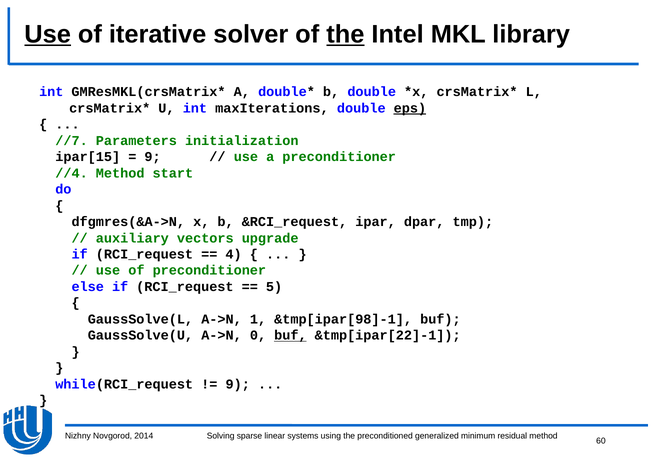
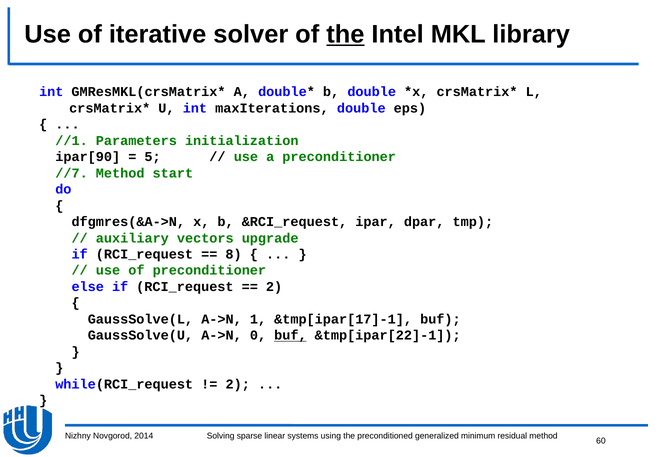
Use underline: present -> none (48, 34)
eps underline: present -> none (410, 108)
//7: //7 -> //1 (72, 141)
ipar[15: ipar[15 -> ipar[90 (88, 157)
9: 9 -> 5 (153, 157)
//4: //4 -> //7 (72, 173)
4: 4 -> 8 (234, 255)
5: 5 -> 2 (274, 287)
&tmp[ipar[98]-1: &tmp[ipar[98]-1 -> &tmp[ipar[17]-1 (343, 320)
9: 9 -> 2 (238, 385)
